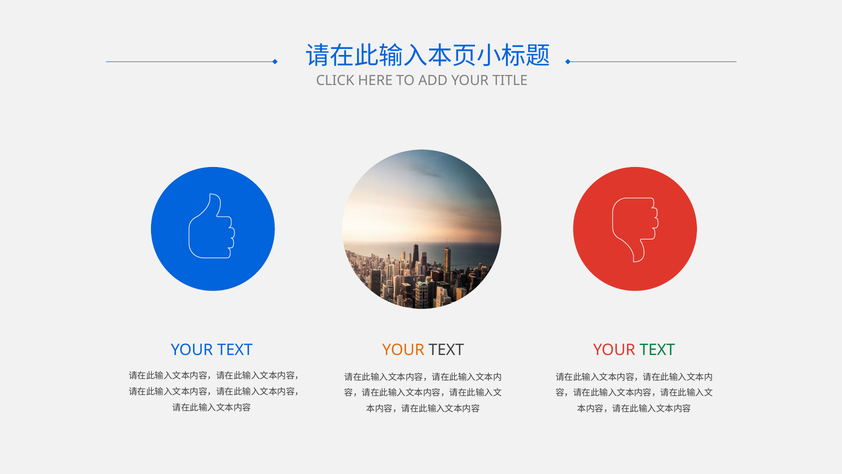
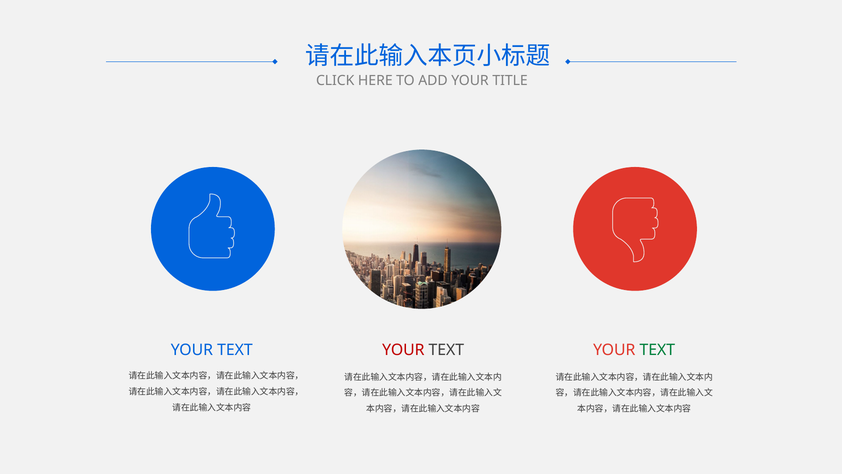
YOUR colour: orange -> red (403, 350)
